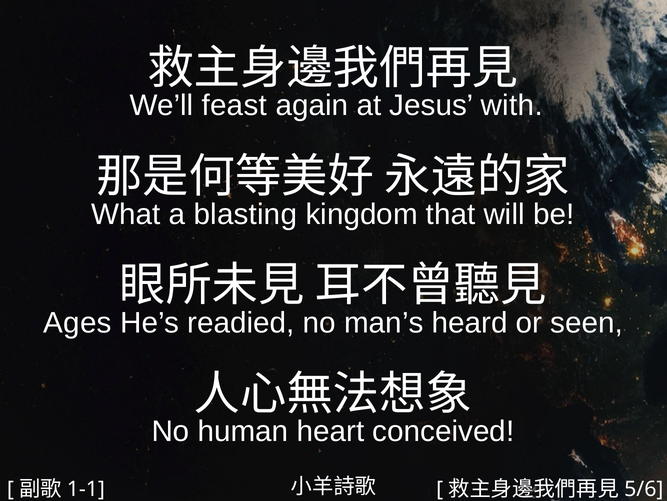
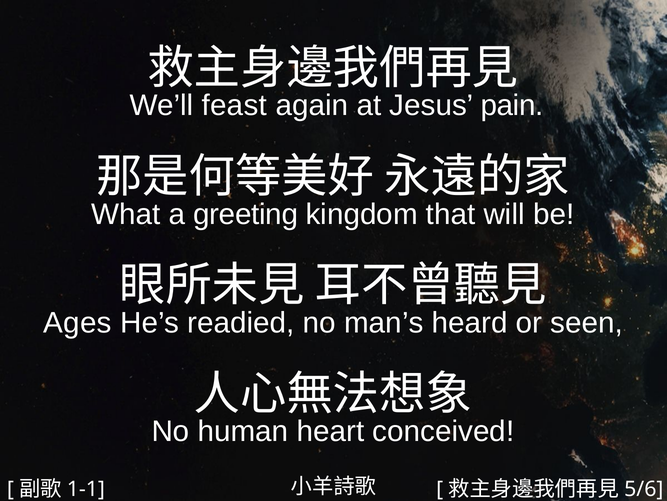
with: with -> pain (512, 105)
blasting: blasting -> greeting (246, 214)
